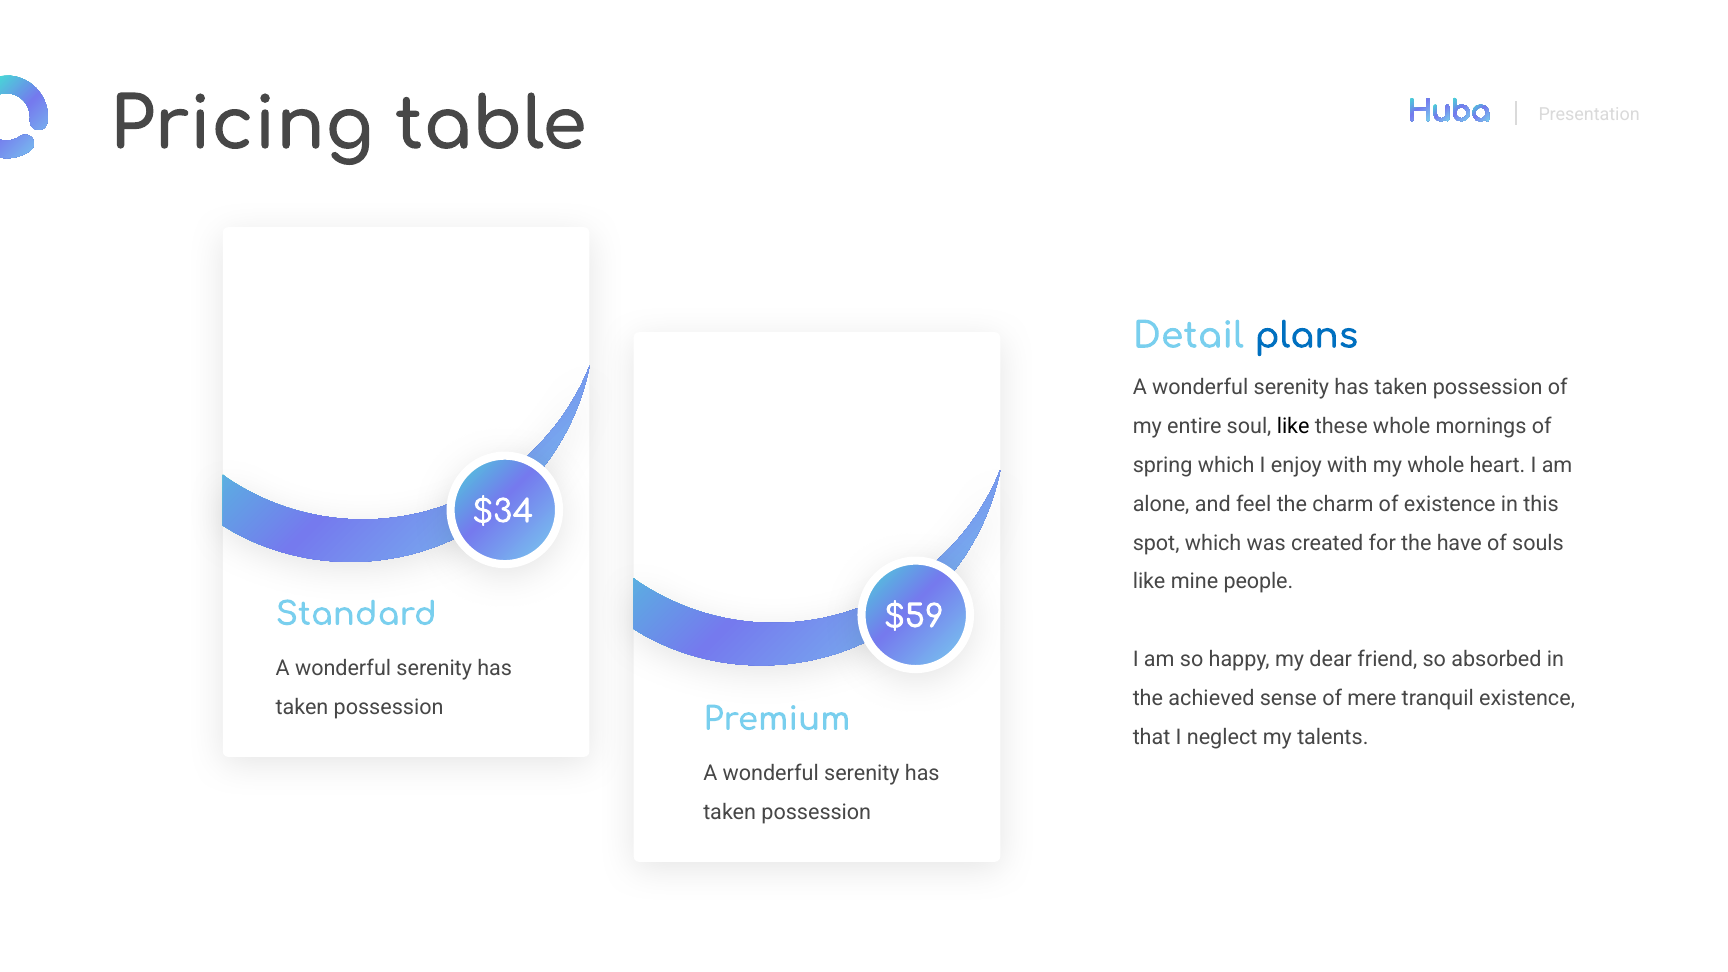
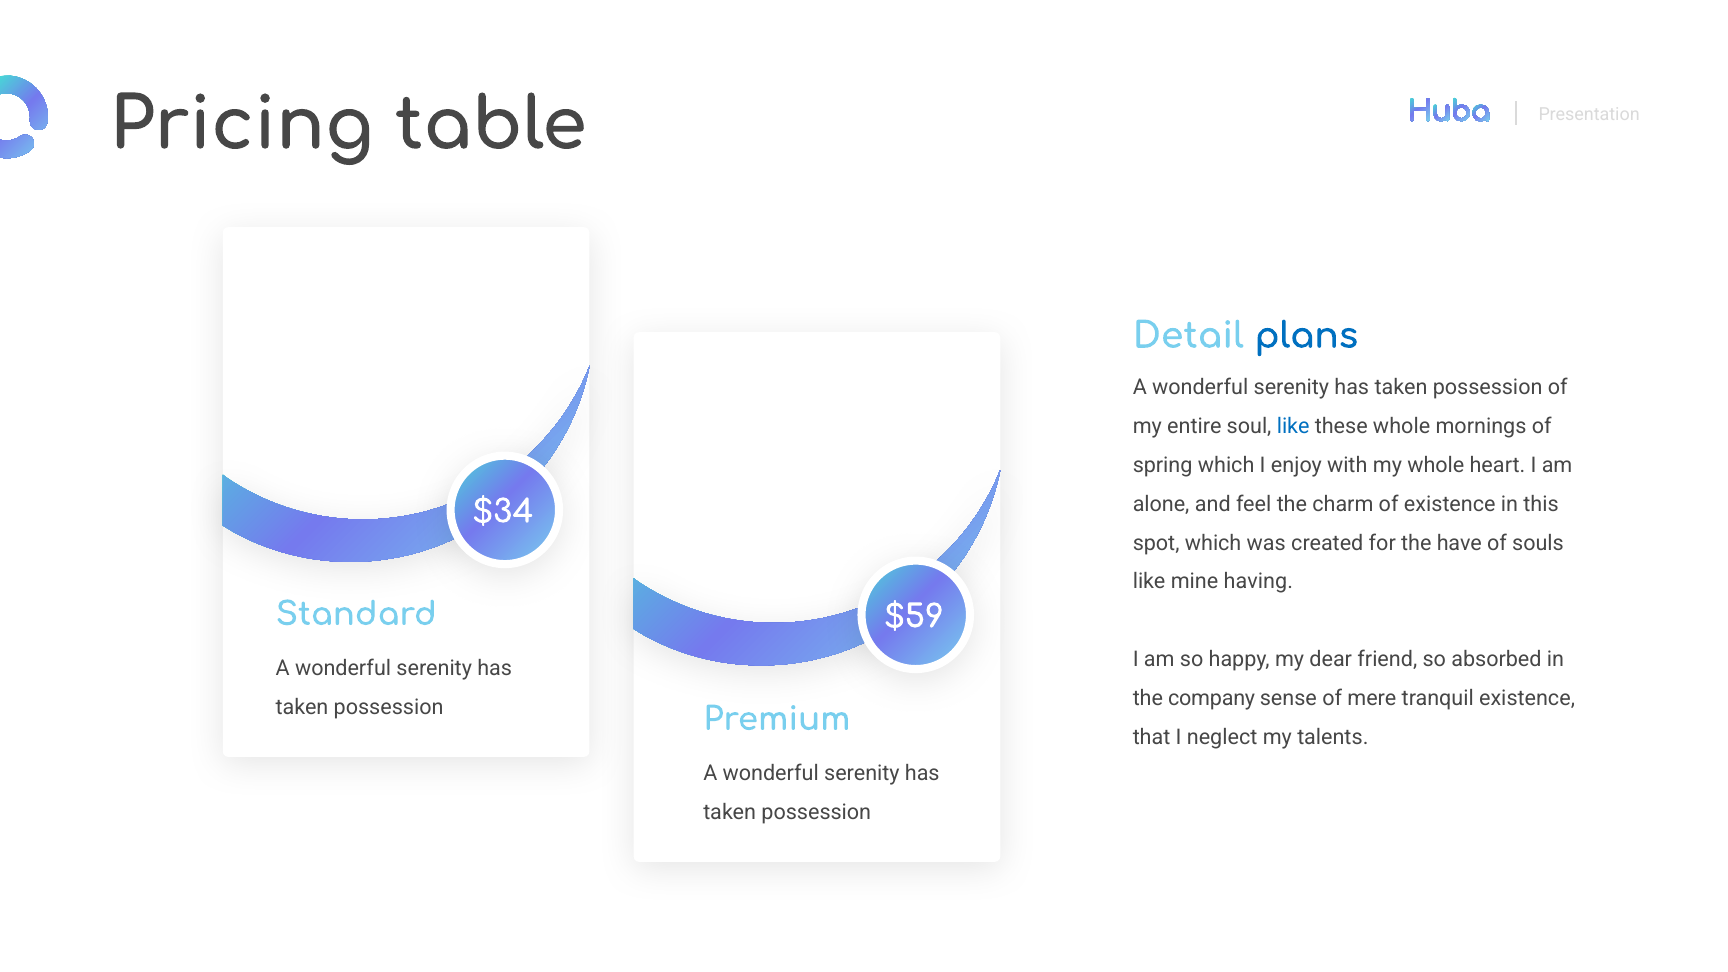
like colour: black -> blue (1293, 426)
people: people -> having (1258, 582)
achieved: achieved -> company (1212, 698)
